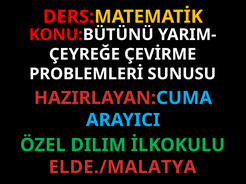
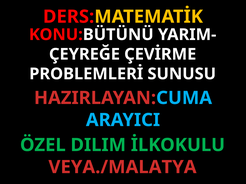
ELDE./MALATYA: ELDE./MALATYA -> VEYA./MALATYA (122, 168)
